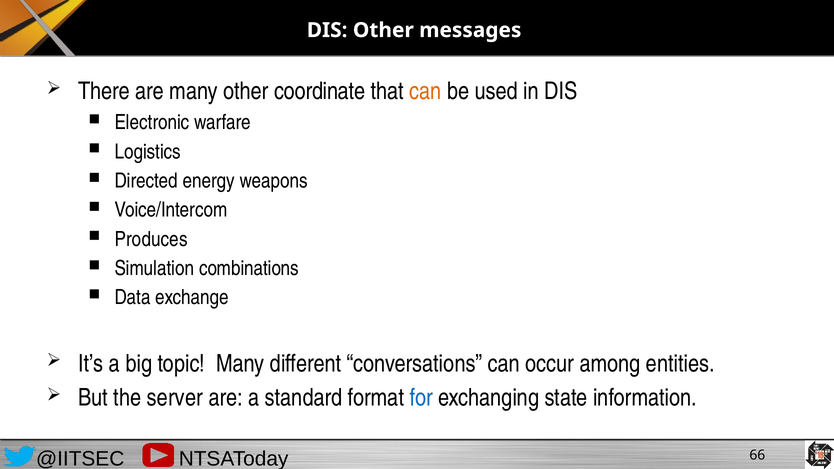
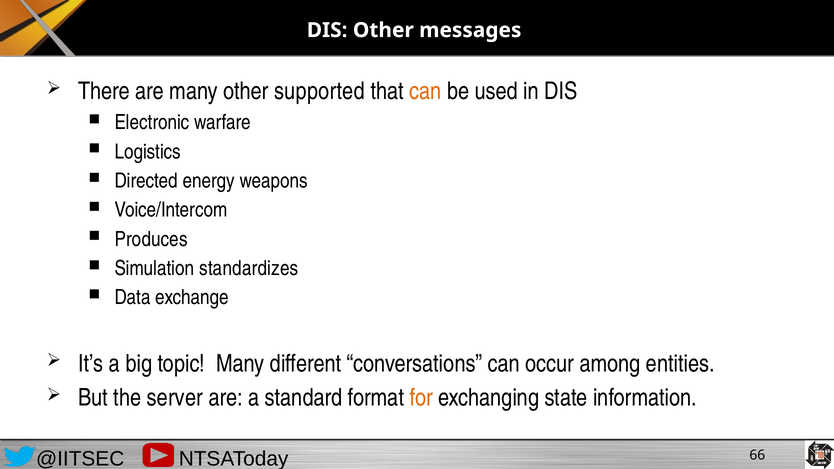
coordinate: coordinate -> supported (319, 91)
combinations: combinations -> standardizes (249, 268)
for colour: blue -> orange (421, 398)
